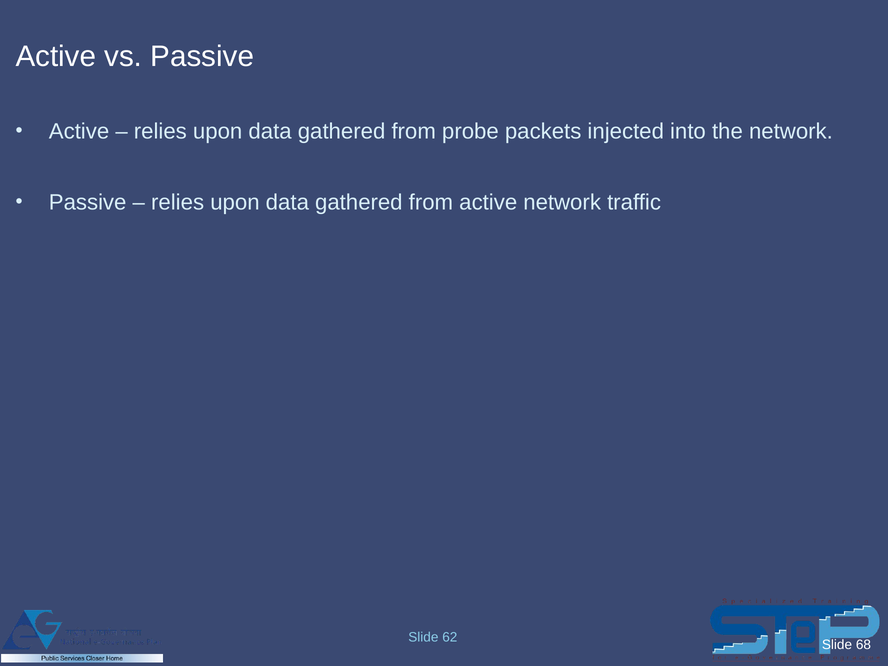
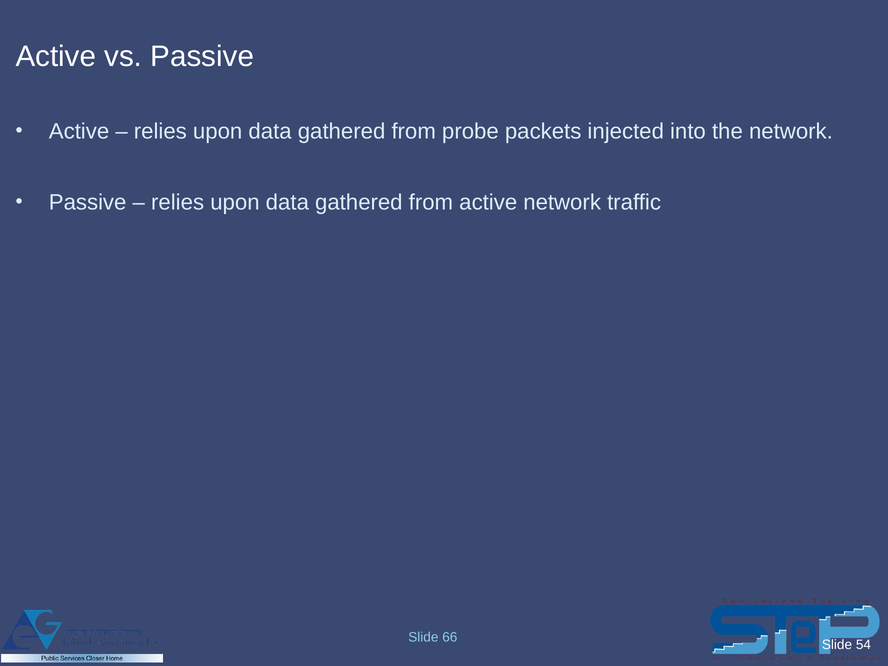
62: 62 -> 66 (450, 637)
68: 68 -> 54 (863, 645)
